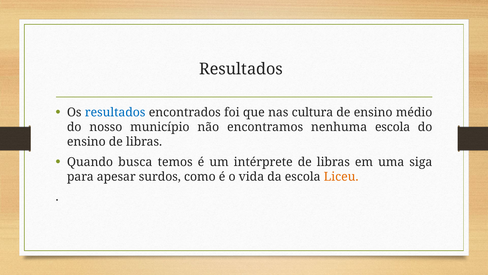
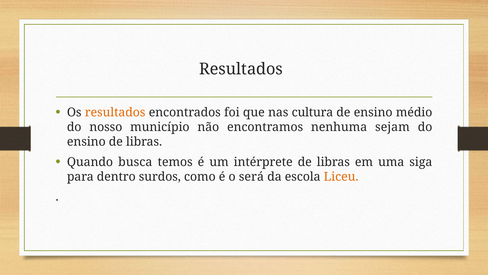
resultados colour: blue -> orange (115, 112)
nenhuma escola: escola -> sejam (392, 127)
apesar: apesar -> dentro (116, 176)
vida: vida -> será (251, 176)
